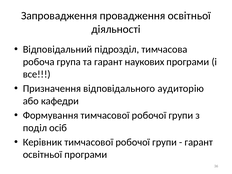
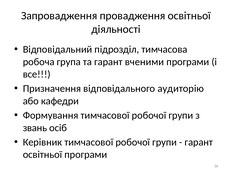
наукових: наукових -> вченими (144, 62)
поділ: поділ -> звань (35, 128)
